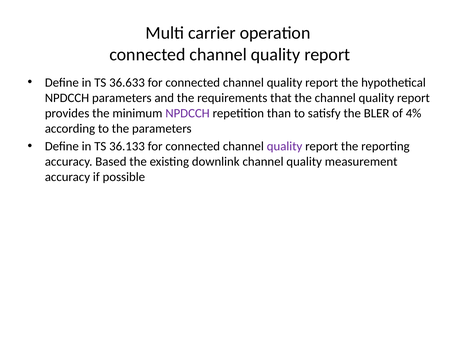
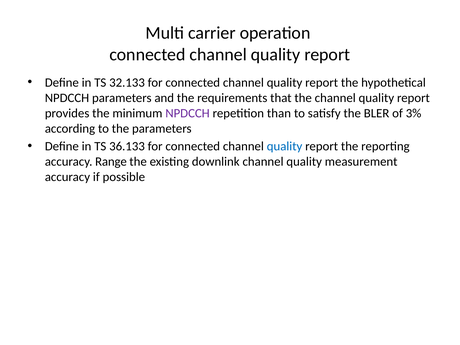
36.633: 36.633 -> 32.133 (127, 82)
4%: 4% -> 3% (414, 113)
quality colour: purple -> blue (285, 146)
Based: Based -> Range (111, 162)
